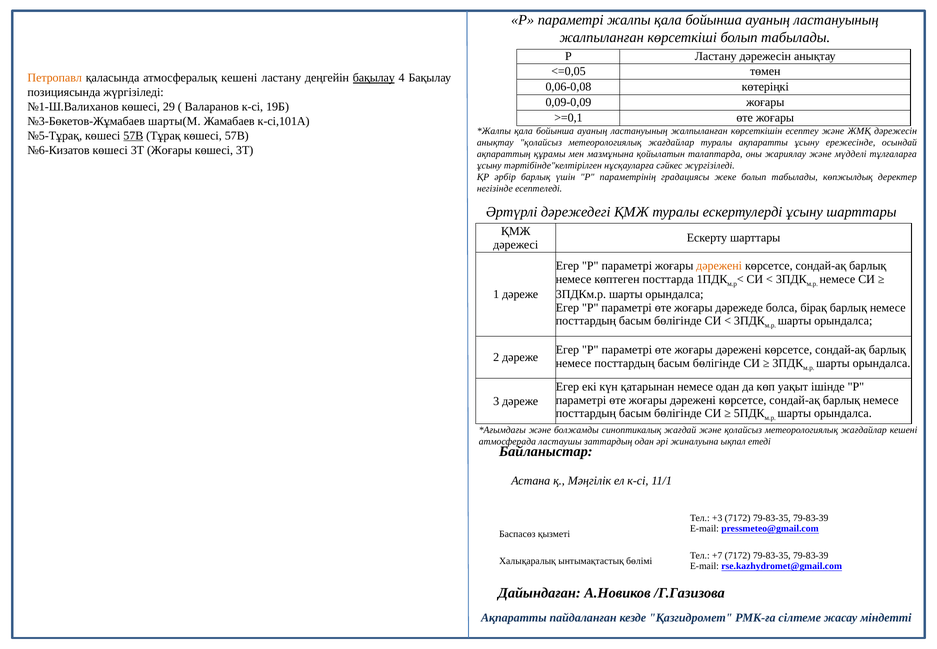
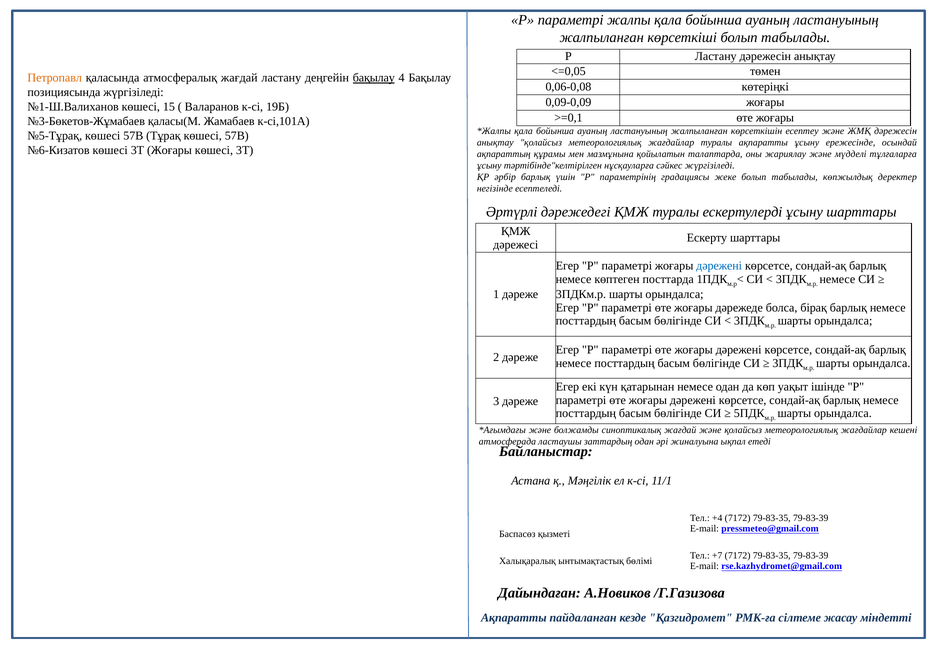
атмосфералық кешені: кешені -> жағдай (239, 78)
29: 29 -> 15 (169, 107)
шарты(М: шарты(М -> қаласы(М (174, 121)
57В underline: present -> none (133, 136)
дәрежені colour: orange -> blue (719, 266)
+3: +3 -> +4 (717, 518)
